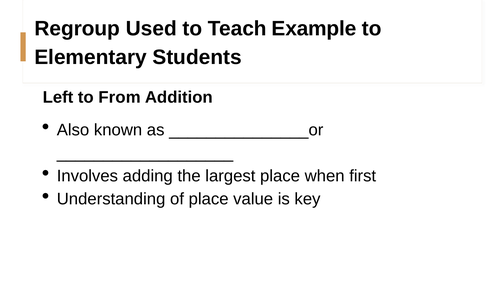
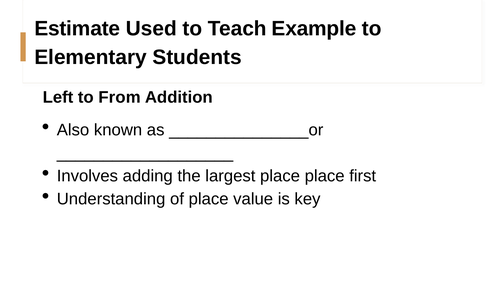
Regroup: Regroup -> Estimate (77, 29)
place when: when -> place (325, 176)
